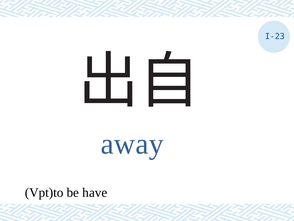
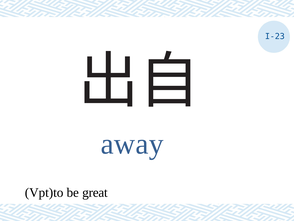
have: have -> great (95, 192)
